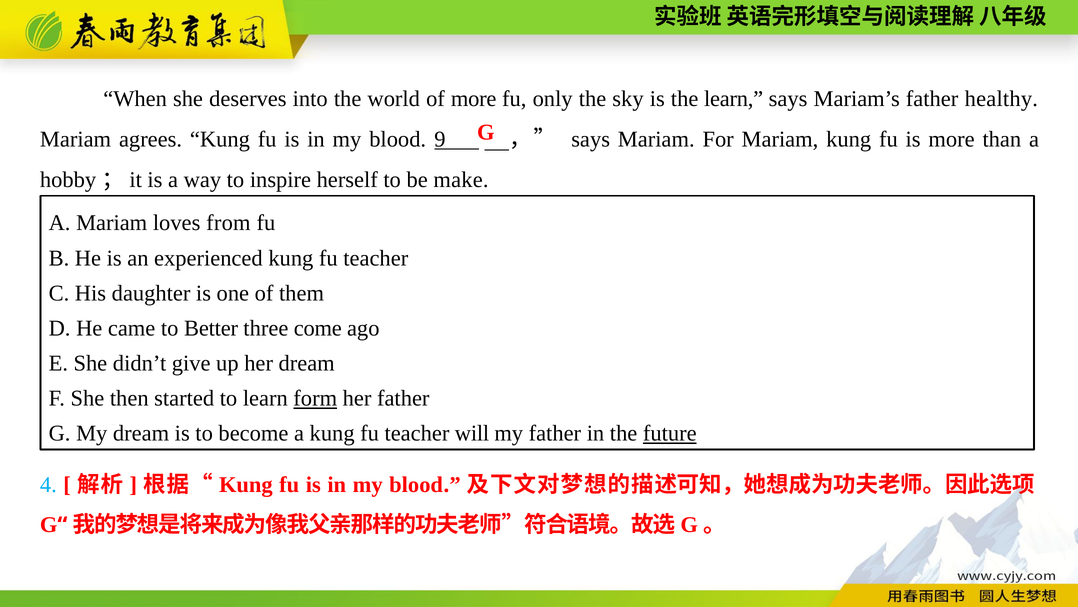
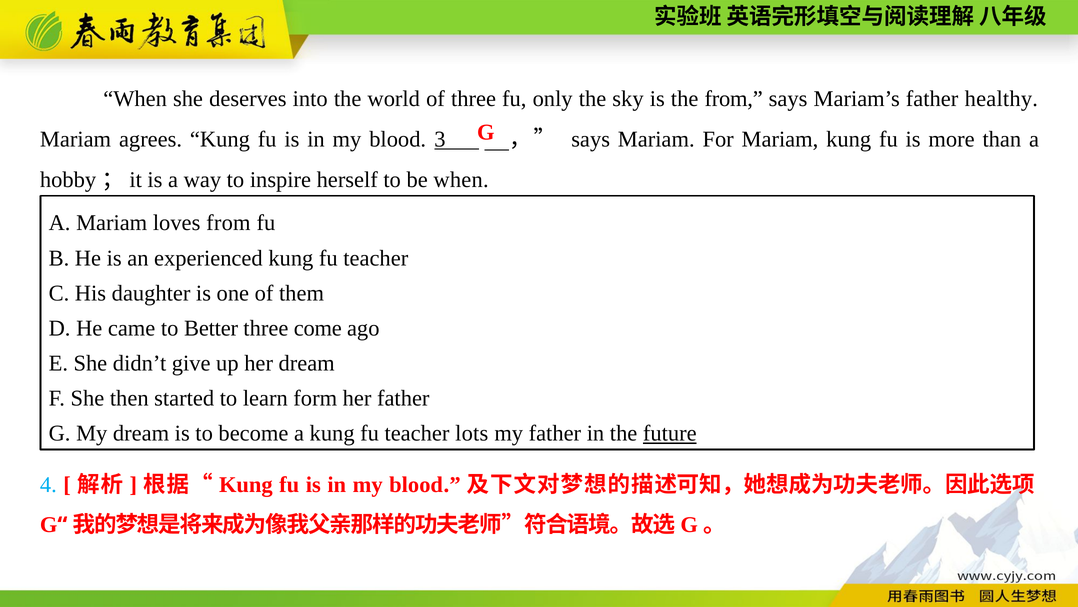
of more: more -> three (474, 99)
the learn: learn -> from (734, 99)
9: 9 -> 3 (440, 139)
be make: make -> when (461, 179)
form underline: present -> none (315, 398)
will: will -> lots (472, 433)
